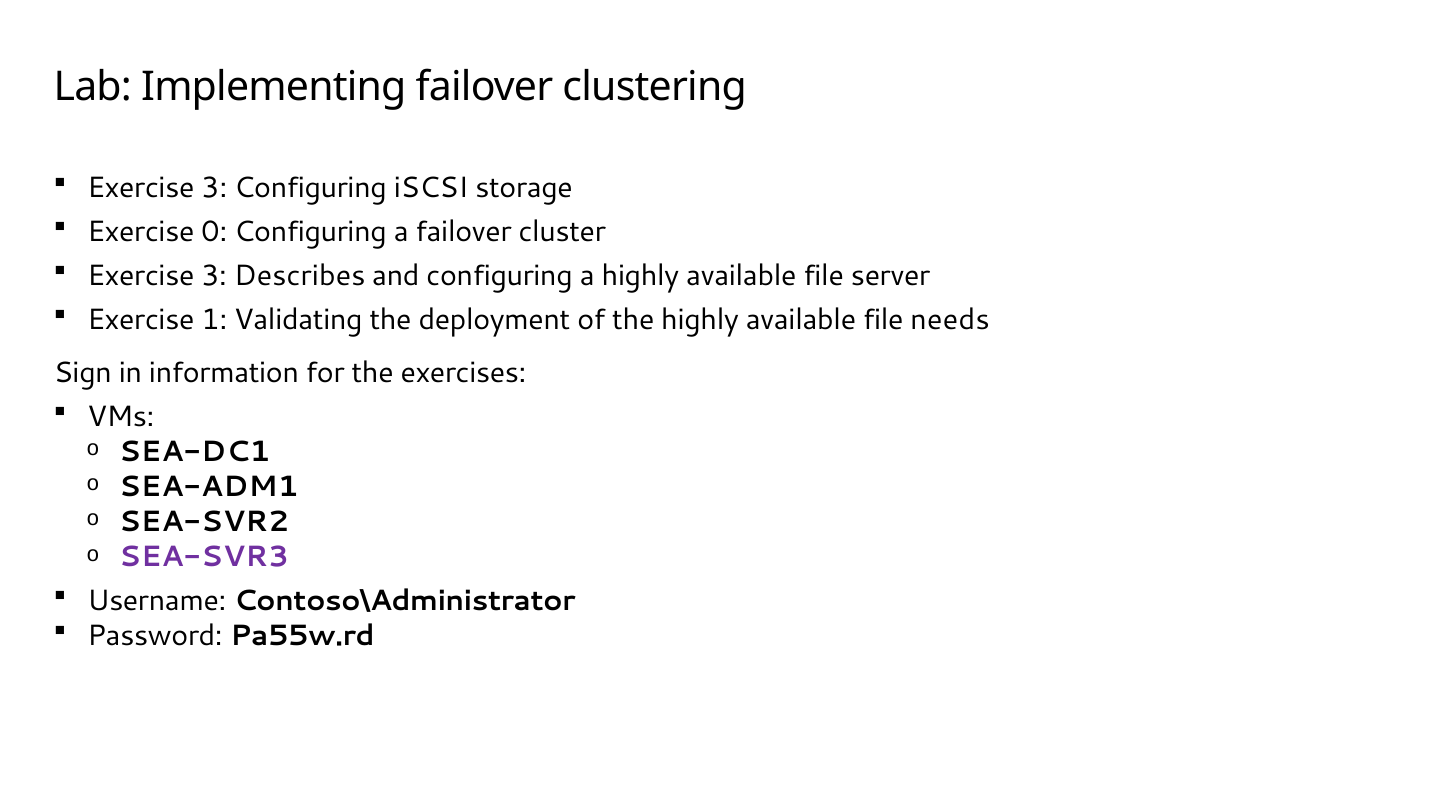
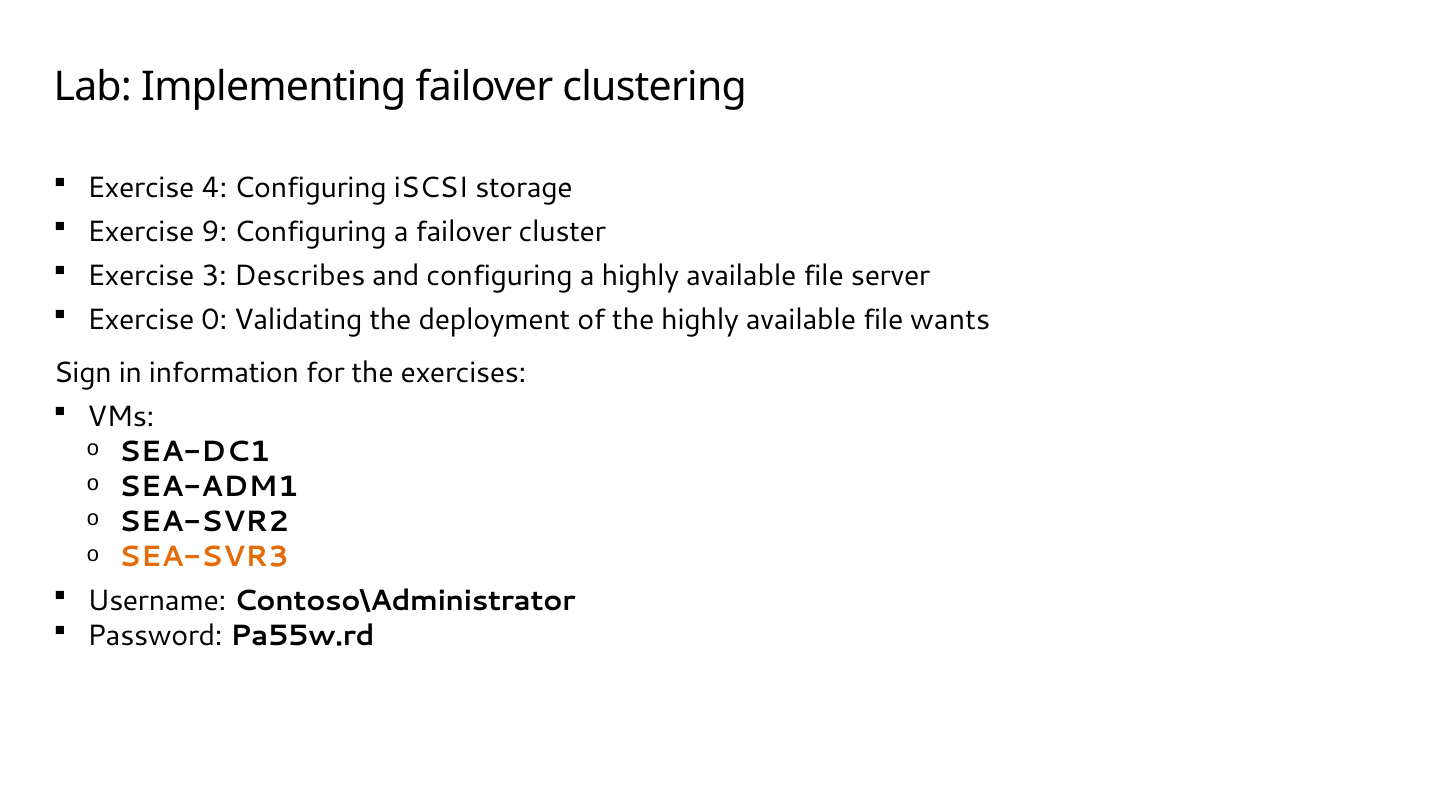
3: 3 -> 4 (214, 188)
0: 0 -> 9 (214, 232)
1: 1 -> 0 (214, 320)
needs: needs -> wants (950, 320)
SEA-SVR3 colour: purple -> orange (204, 558)
